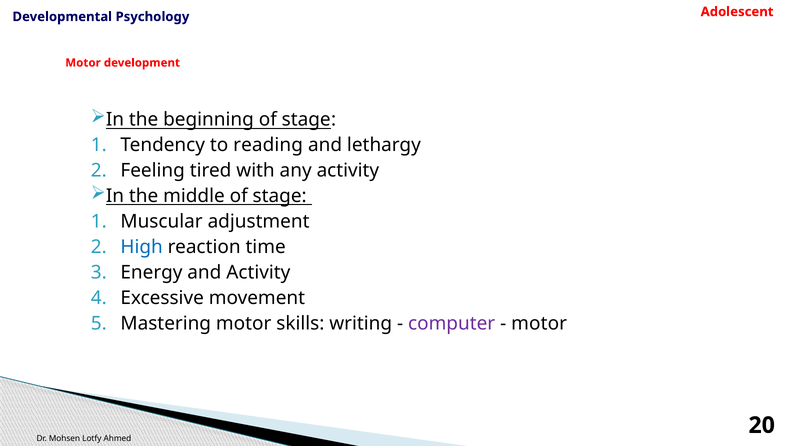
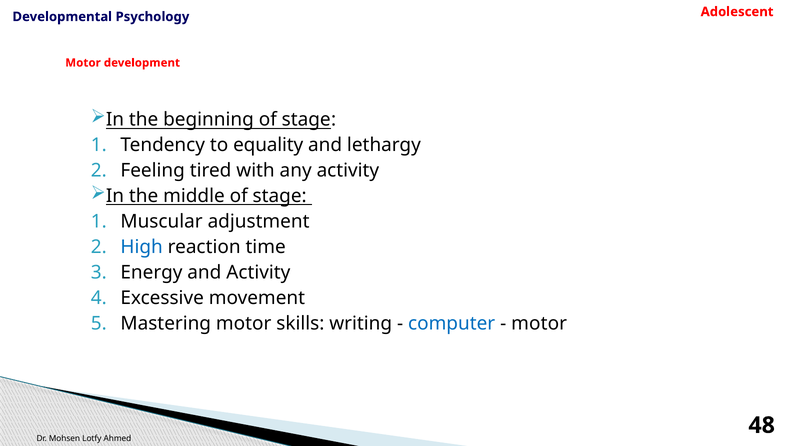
reading: reading -> equality (268, 145)
computer colour: purple -> blue (452, 323)
20: 20 -> 48 (762, 425)
